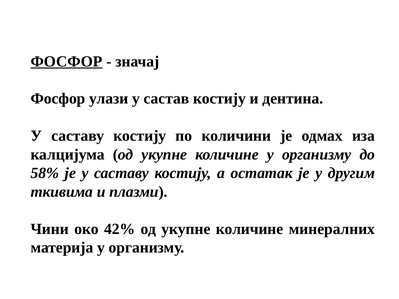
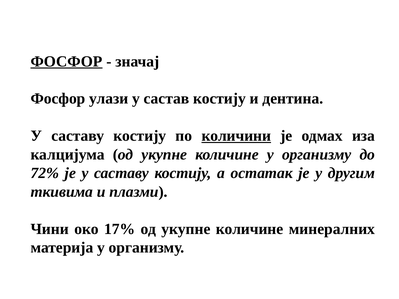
количини underline: none -> present (236, 136)
58%: 58% -> 72% (45, 173)
42%: 42% -> 17% (120, 229)
